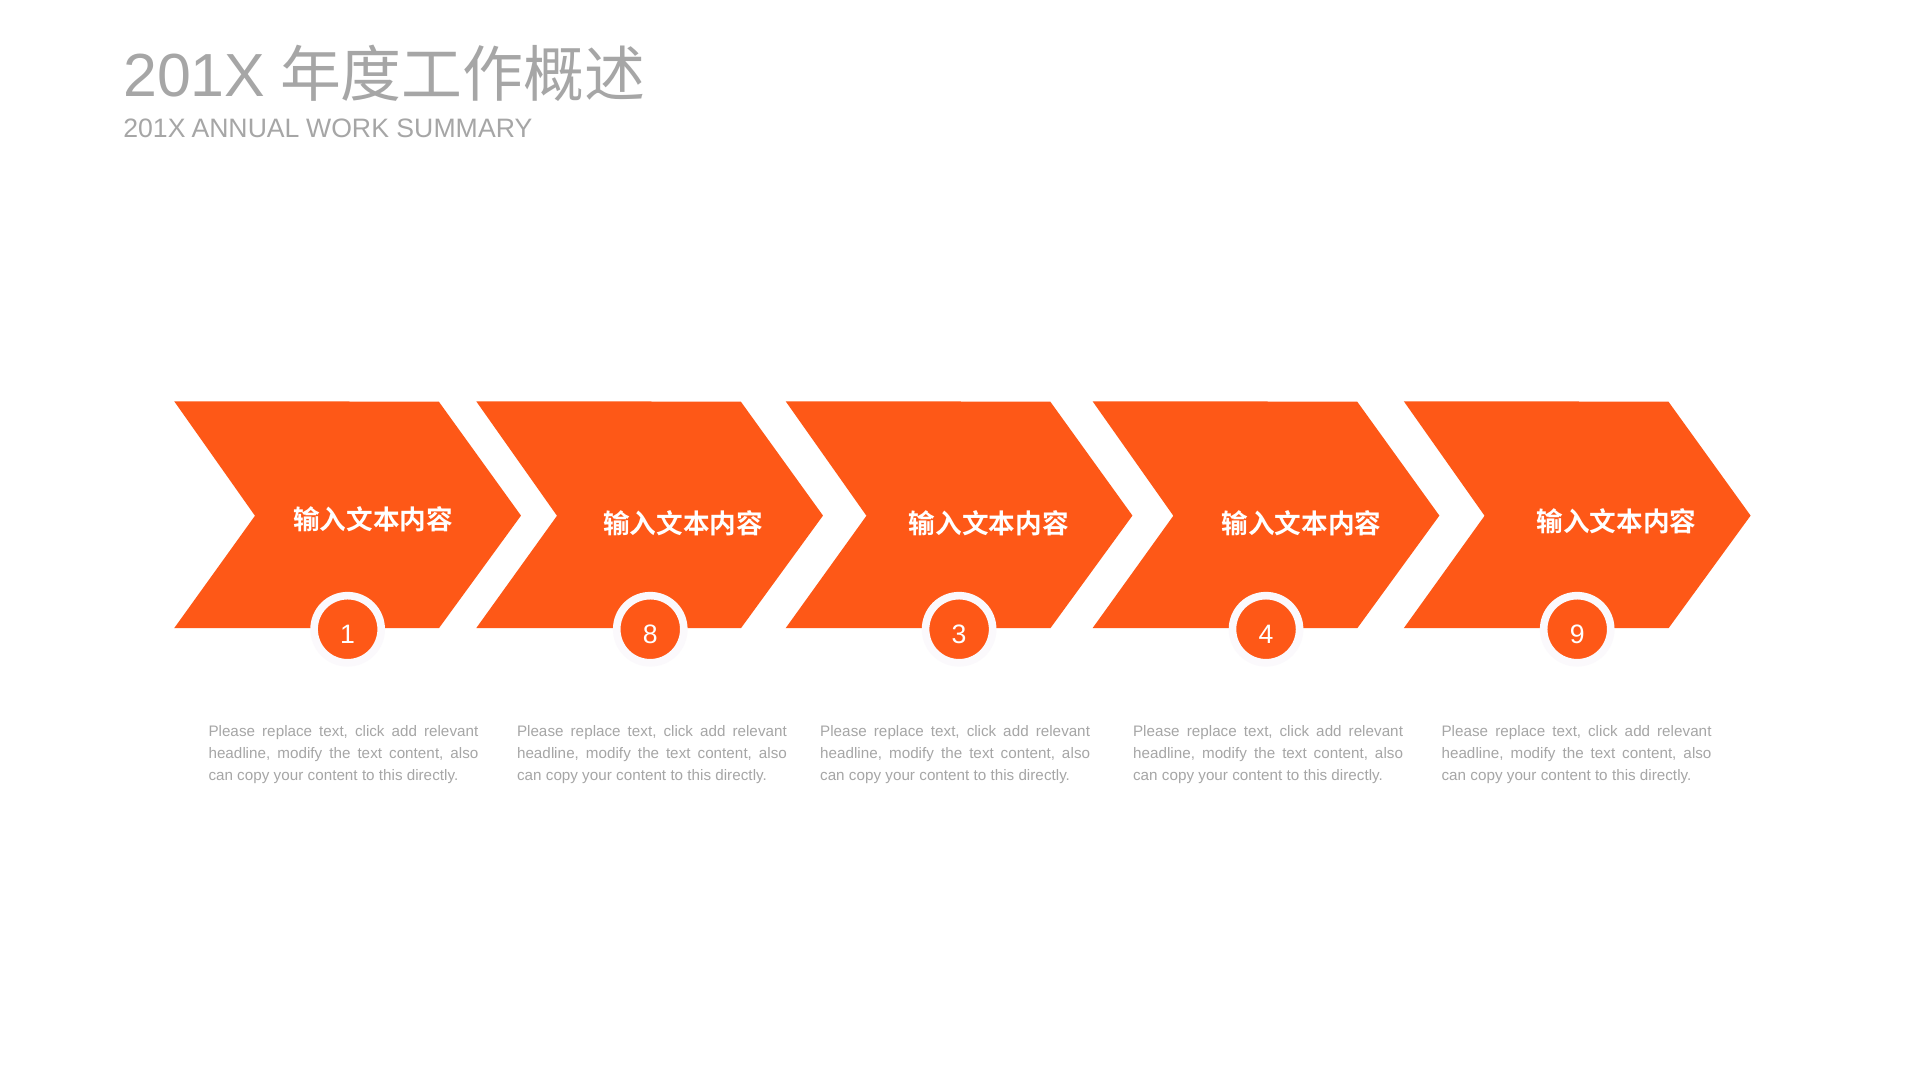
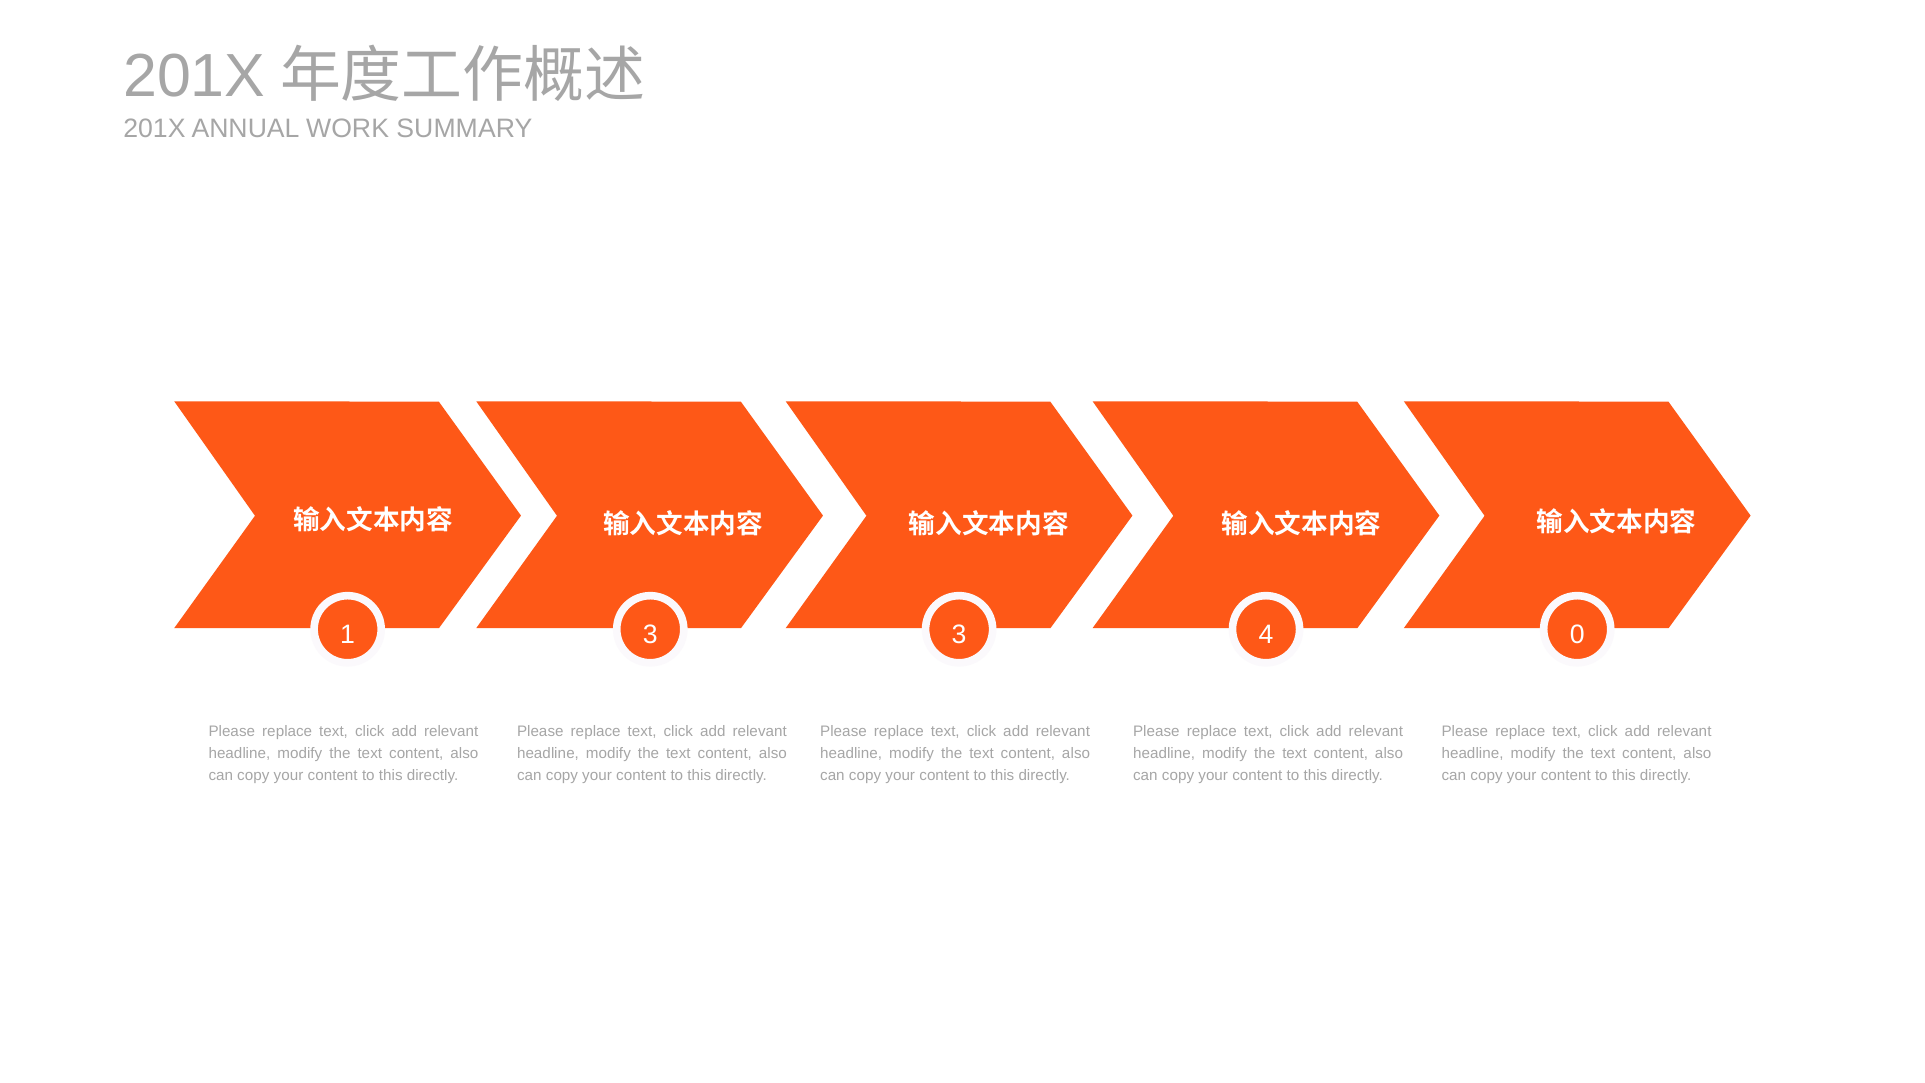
1 8: 8 -> 3 (650, 634)
9: 9 -> 0 (1577, 634)
